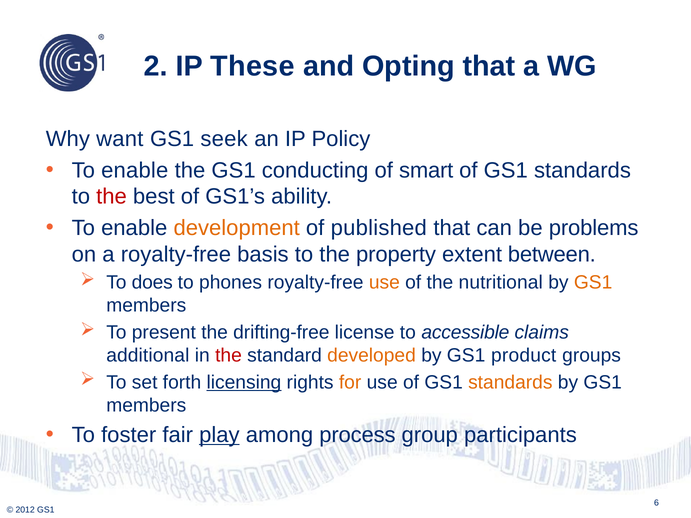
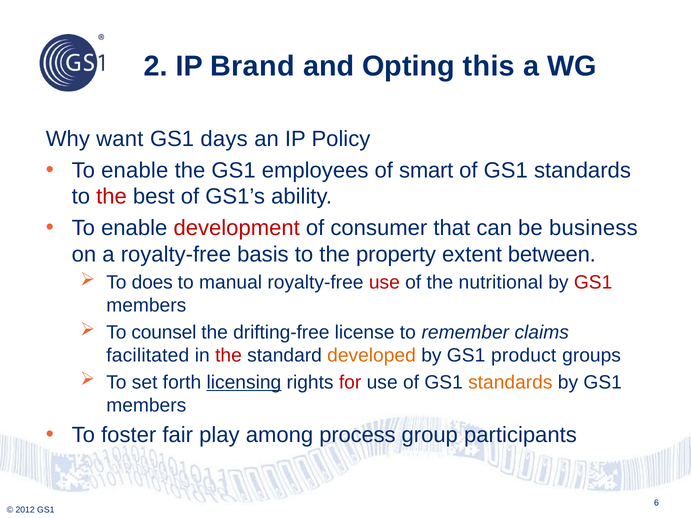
These: These -> Brand (252, 66)
Opting that: that -> this (489, 66)
seek: seek -> days (224, 139)
conducting: conducting -> employees (315, 170)
development colour: orange -> red (237, 228)
published: published -> consumer (379, 228)
problems: problems -> business (593, 228)
phones: phones -> manual (231, 283)
use colour: orange -> red (384, 283)
GS1 colour: orange -> red (593, 283)
present: present -> counsel (164, 333)
accessible: accessible -> remember (465, 333)
additional: additional -> facilitated (148, 356)
for colour: orange -> red (350, 383)
play underline: present -> none (219, 435)
